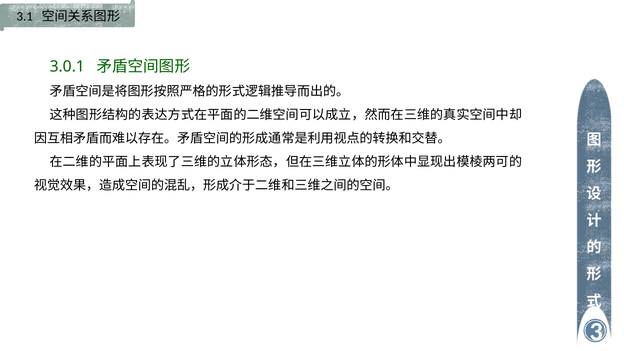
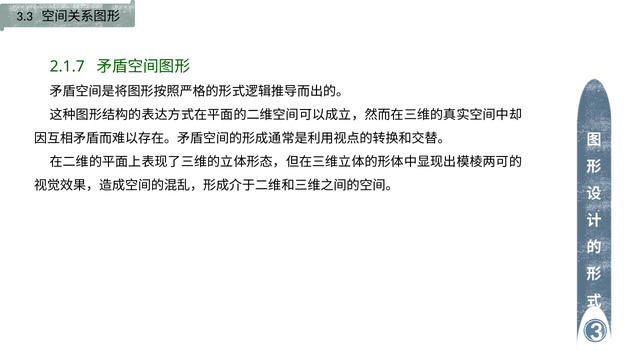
3.1: 3.1 -> 3.3 (25, 16)
3.0.1: 3.0.1 -> 2.1.7 (67, 67)
